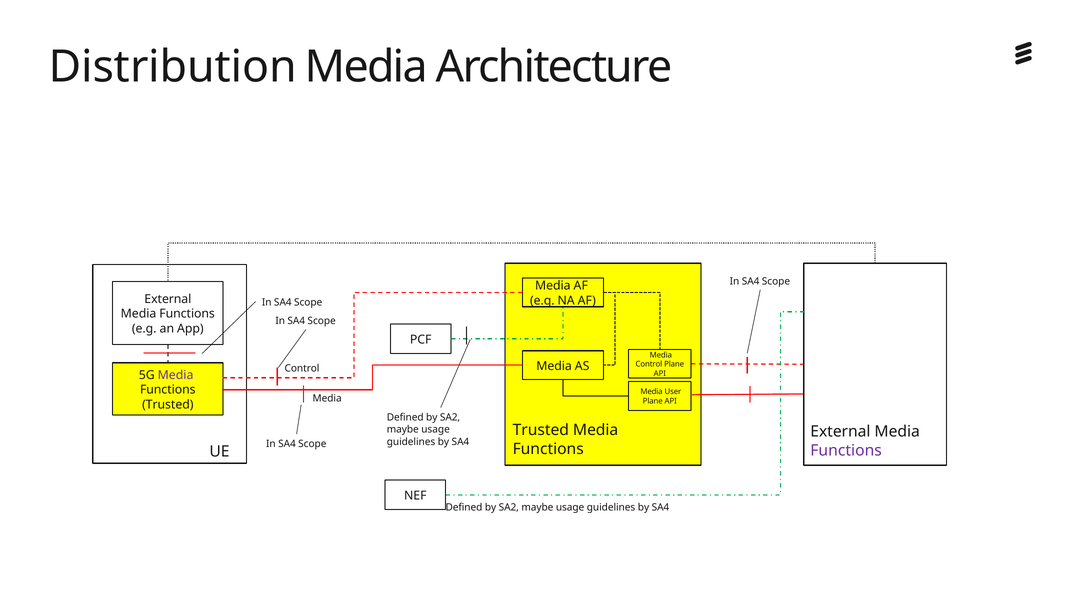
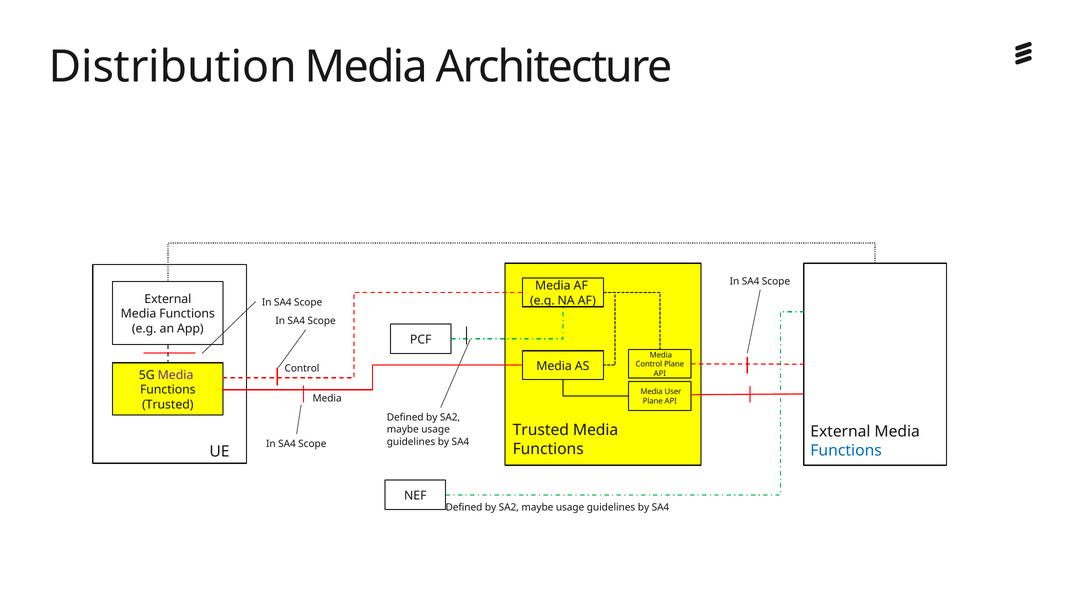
Functions colour: purple -> blue (846, 450)
